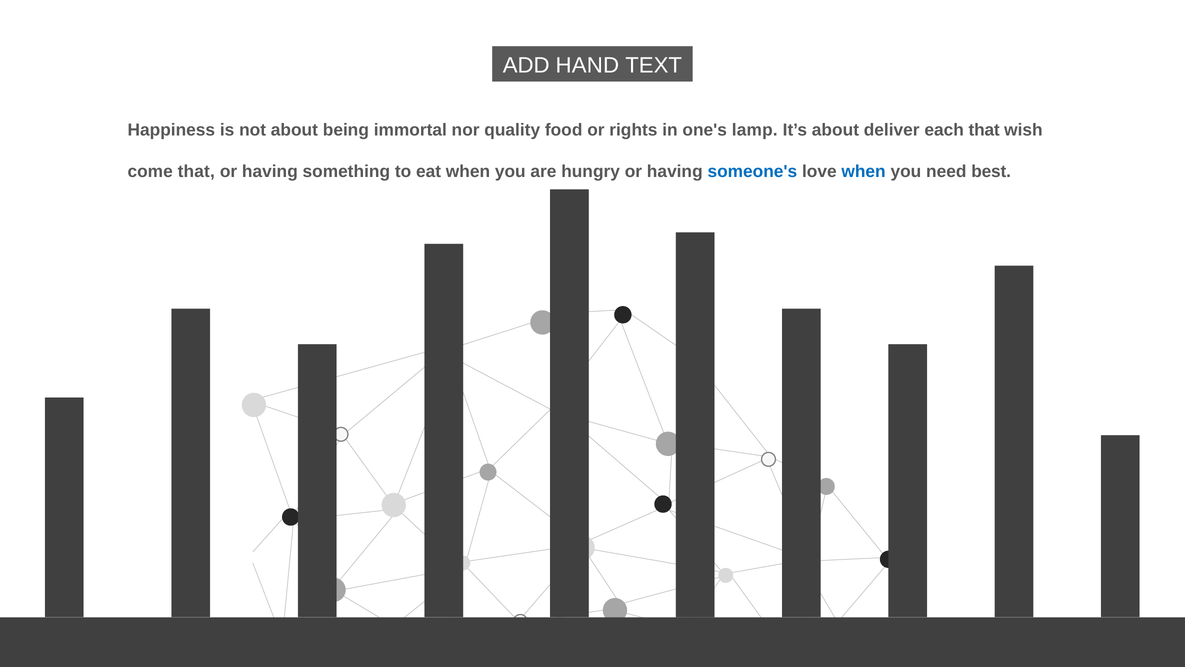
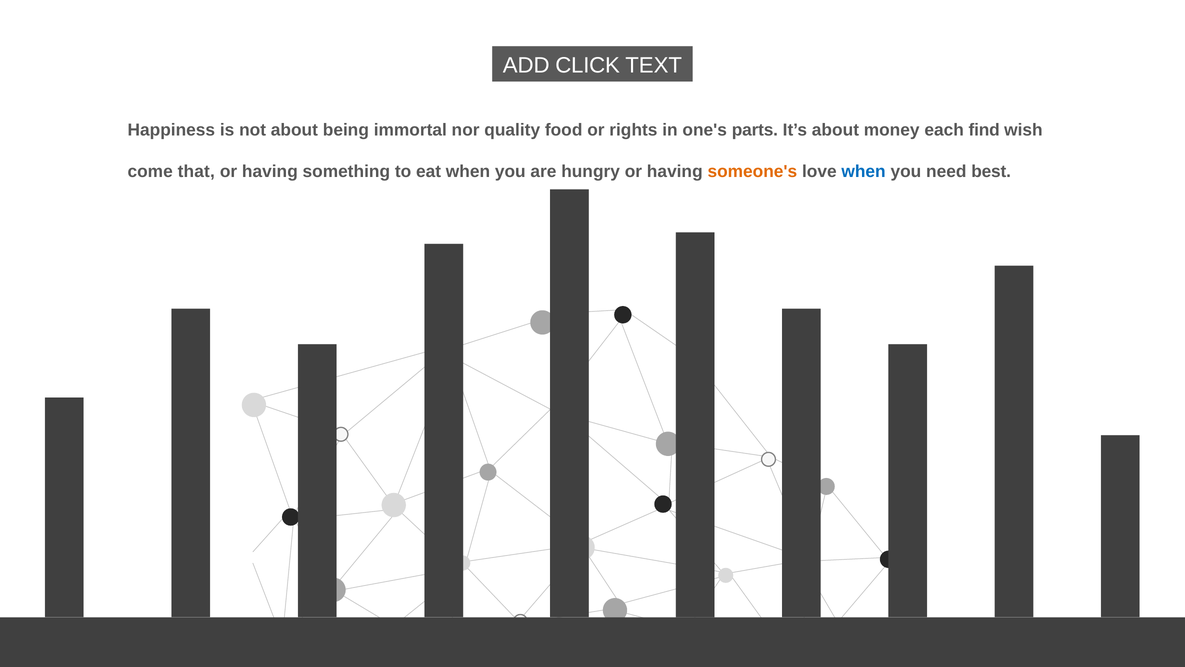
HAND: HAND -> CLICK (588, 65)
lamp: lamp -> parts (755, 130)
deliver: deliver -> money (892, 130)
each that: that -> find (984, 130)
someone's colour: blue -> orange (752, 171)
